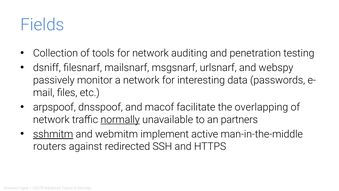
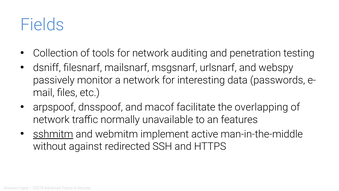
normally underline: present -> none (120, 119)
partners: partners -> features (239, 119)
routers: routers -> without (50, 146)
